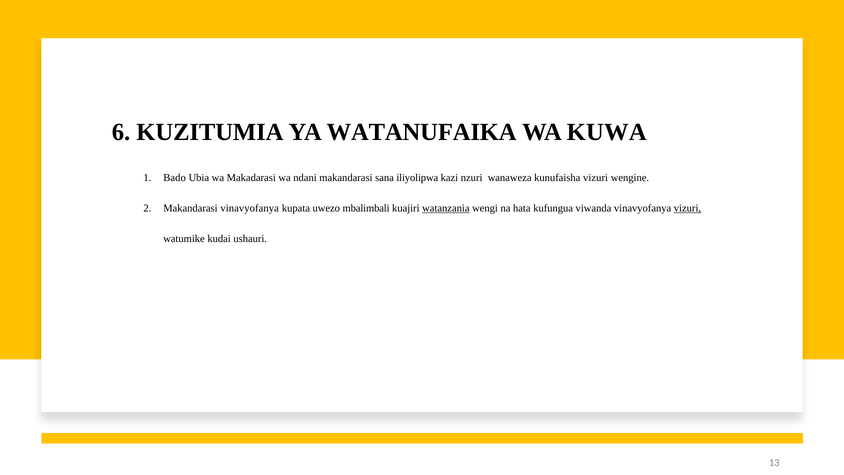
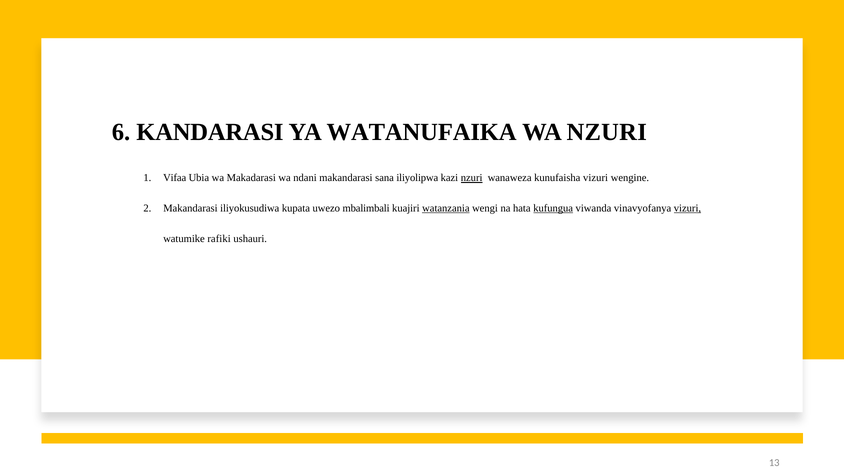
KUZITUMIA: KUZITUMIA -> KANDARASI (210, 132)
WA KUWA: KUWA -> NZURI (607, 132)
Bado: Bado -> Vifaa (175, 178)
nzuri underline: none -> present (472, 178)
Makandarasi vinavyofanya: vinavyofanya -> iliyokusudiwa (250, 208)
kufungua underline: none -> present (553, 208)
kudai: kudai -> rafiki (219, 239)
